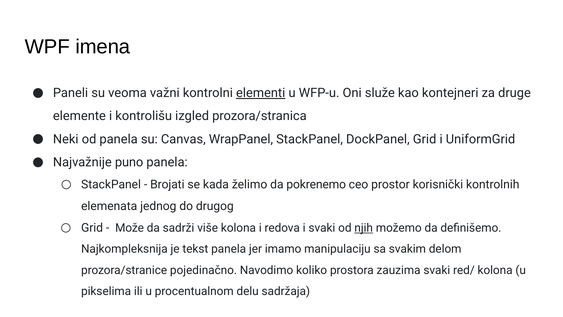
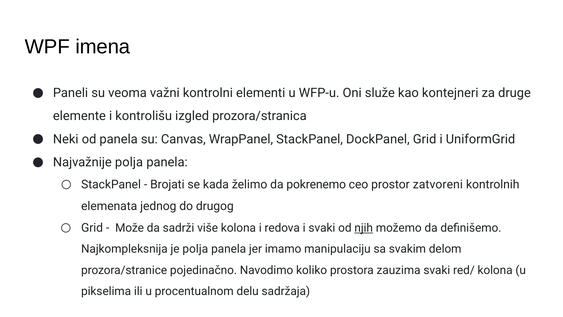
elementi underline: present -> none (261, 93)
Najvažnije puno: puno -> polja (129, 162)
korisnički: korisnički -> zatvoreni (438, 184)
je tekst: tekst -> polja (195, 249)
